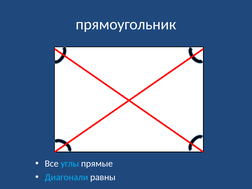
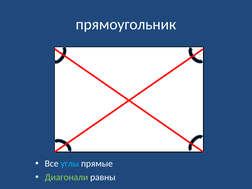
Диагонали colour: light blue -> light green (66, 177)
